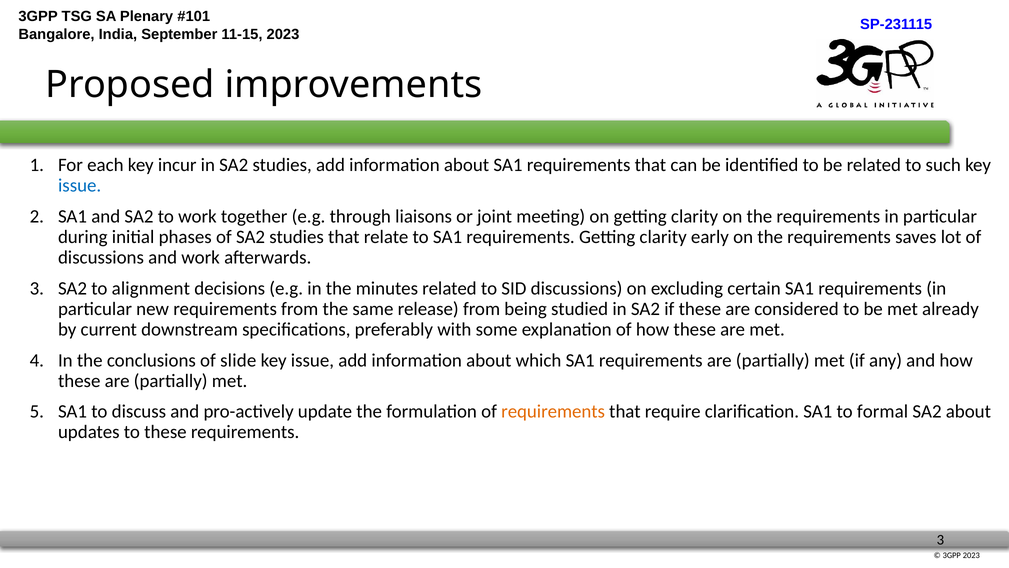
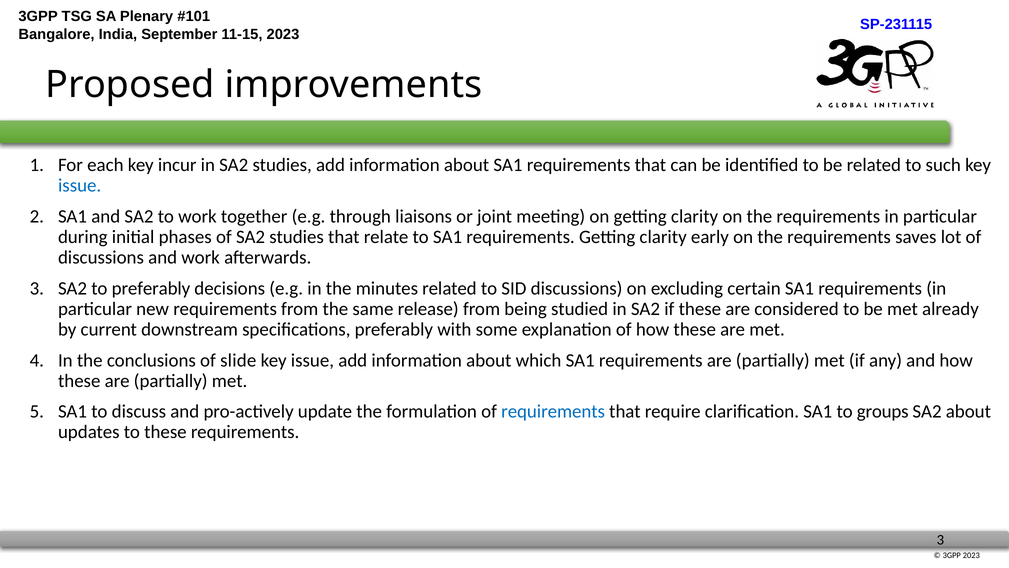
to alignment: alignment -> preferably (151, 288)
requirements colour: orange -> blue (553, 411)
formal: formal -> groups (883, 411)
